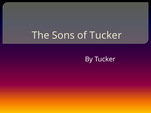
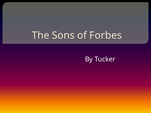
of Tucker: Tucker -> Forbes (106, 35)
